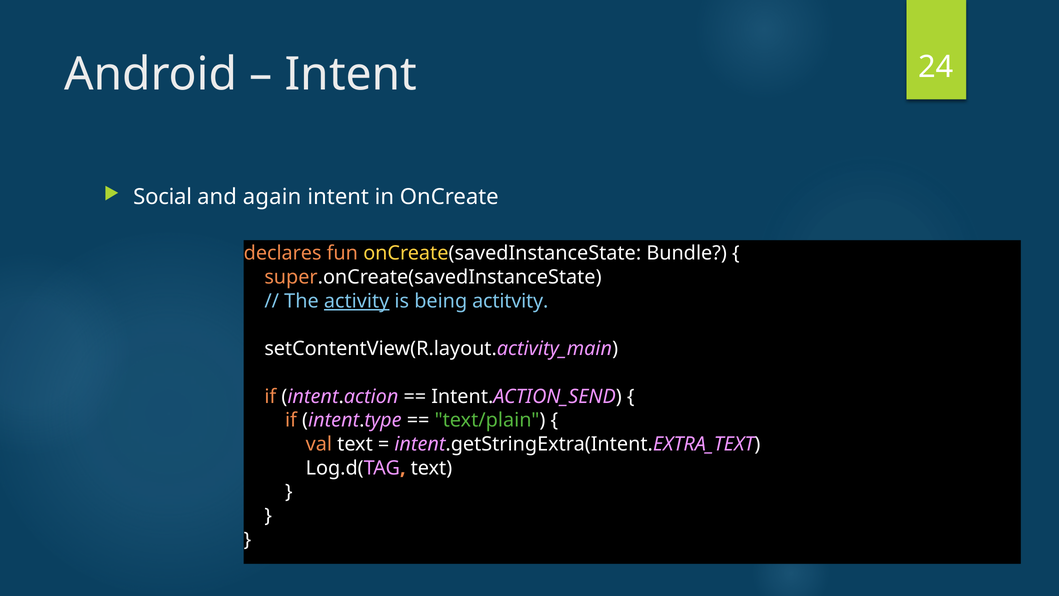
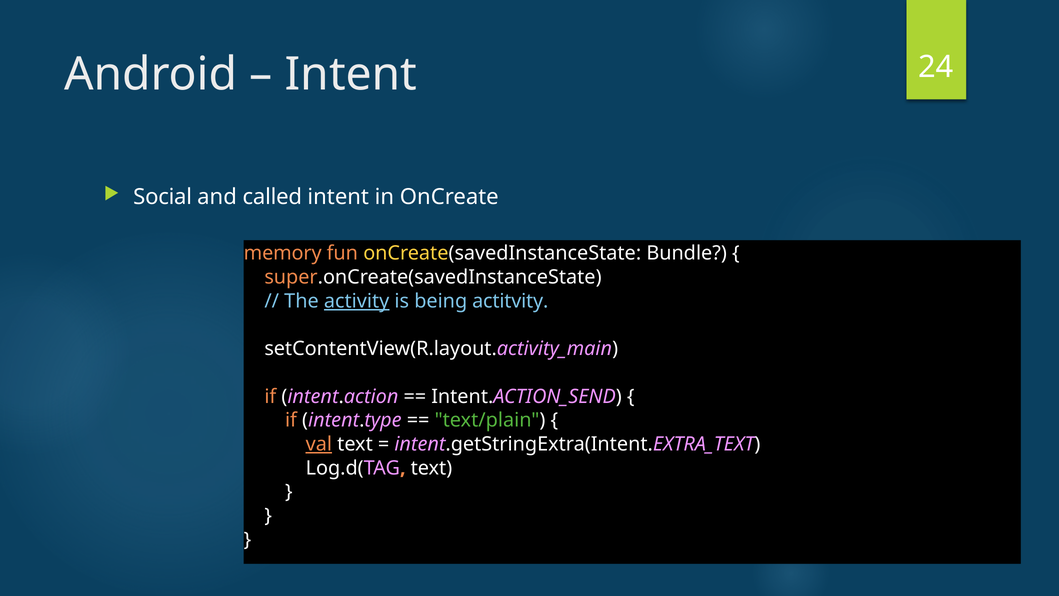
again: again -> called (272, 197)
declares: declares -> memory (283, 253)
val underline: none -> present (319, 444)
